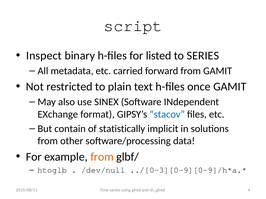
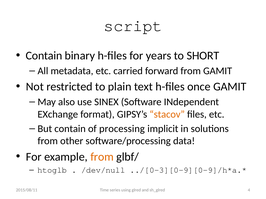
Inspect: Inspect -> Contain (44, 56)
listed: listed -> years (159, 56)
to SERIES: SERIES -> SHORT (203, 56)
stacov colour: blue -> orange (167, 114)
statistically: statistically -> processing (122, 129)
